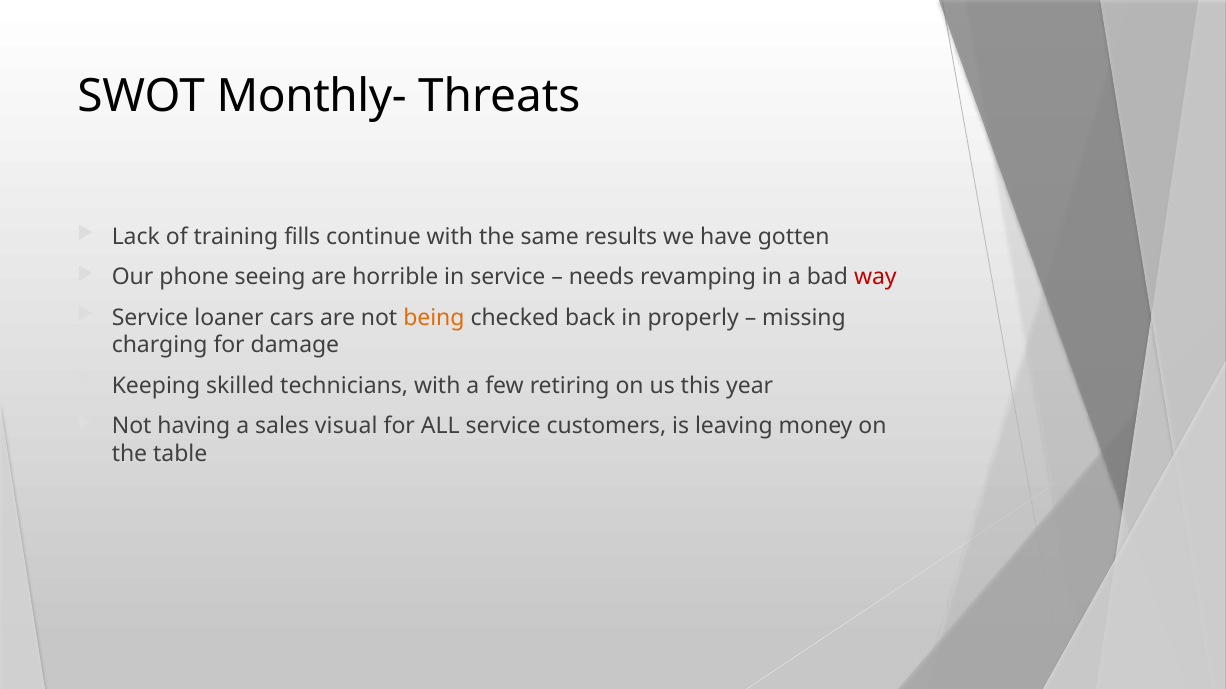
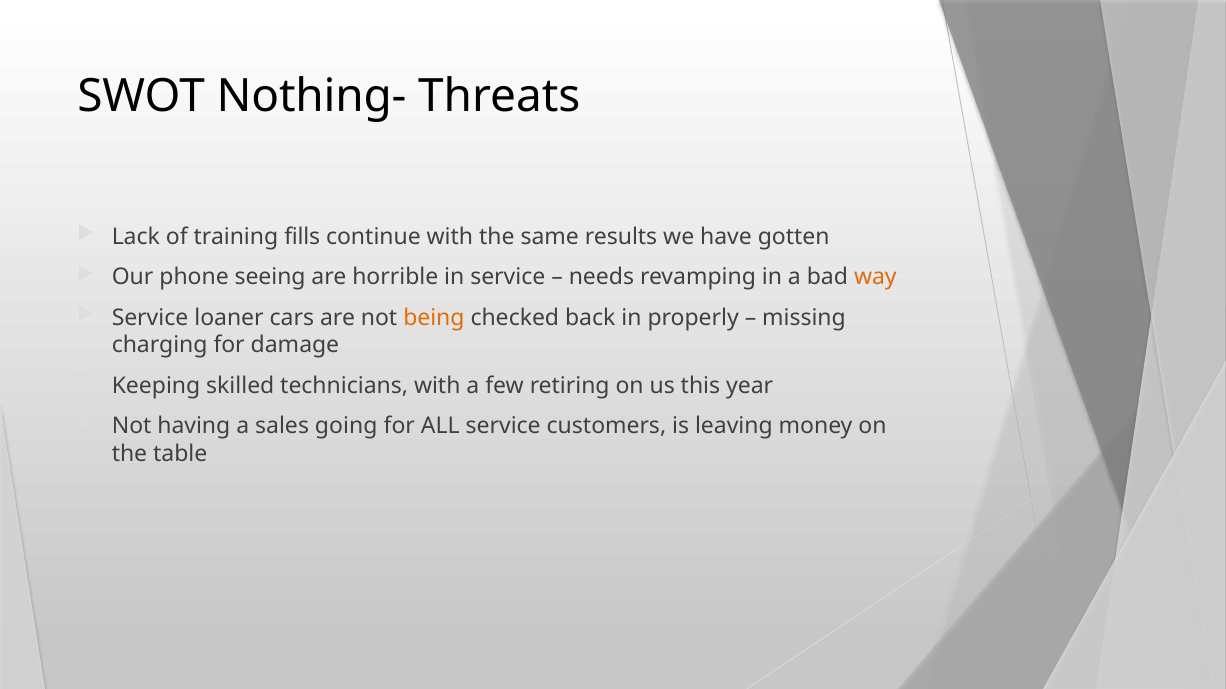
Monthly-: Monthly- -> Nothing- (312, 97)
way colour: red -> orange (875, 278)
visual: visual -> going (346, 426)
